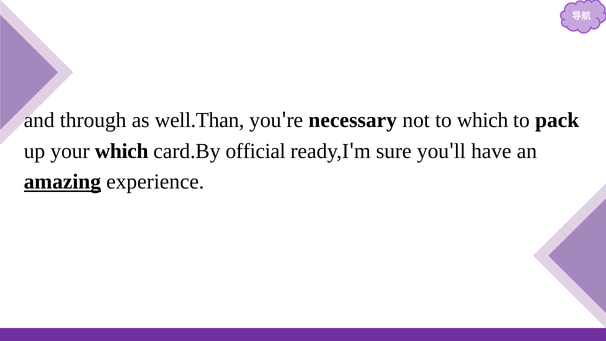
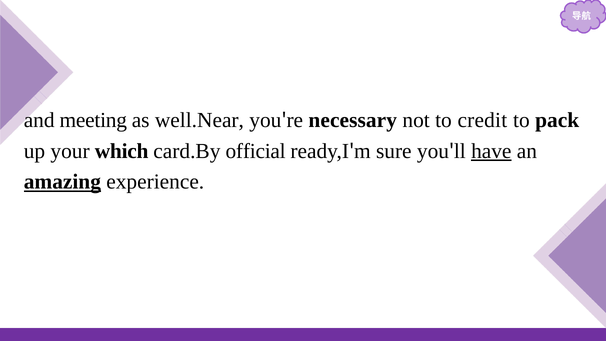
through: through -> meeting (93, 120)
well.Than: well.Than -> well.Near (199, 120)
to which: which -> credit (482, 120)
have underline: none -> present (491, 151)
